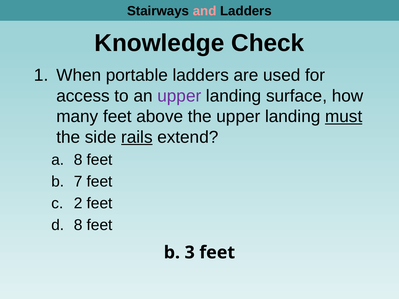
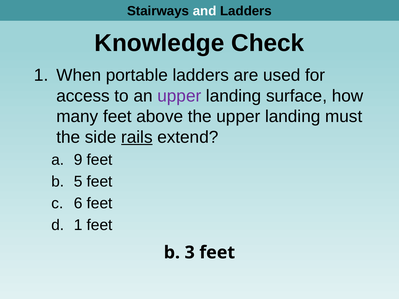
and colour: pink -> white (205, 11)
must underline: present -> none (344, 117)
8: 8 -> 9 (78, 160)
7: 7 -> 5 (78, 182)
2: 2 -> 6 (78, 203)
8: 8 -> 1 (78, 225)
